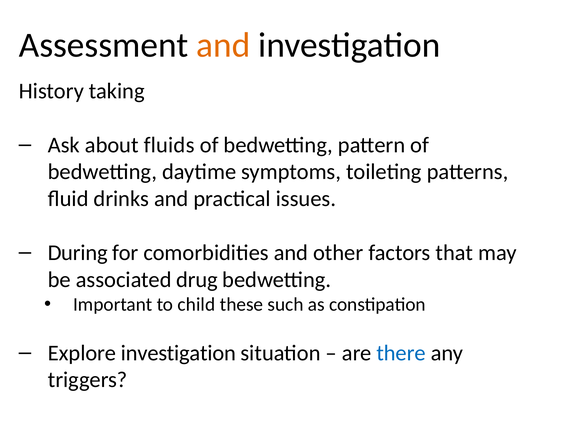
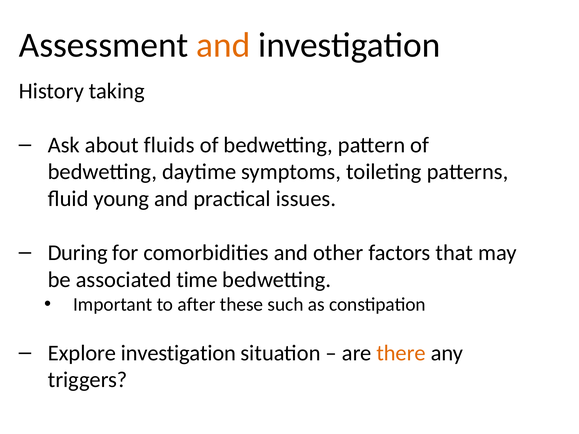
drinks: drinks -> young (121, 199)
drug: drug -> time (197, 280)
child: child -> after (196, 305)
there colour: blue -> orange (401, 353)
